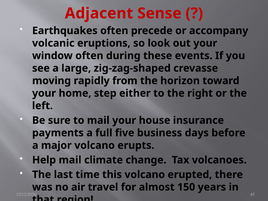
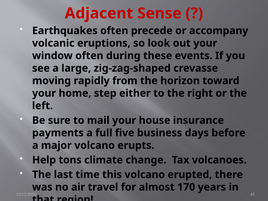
Help mail: mail -> tons (70, 160)
150: 150 -> 170 (186, 187)
